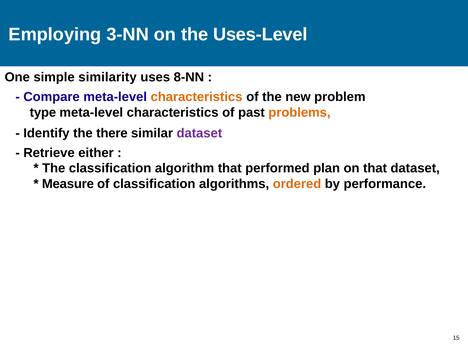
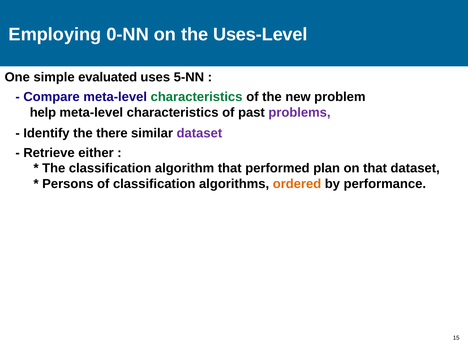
3-NN: 3-NN -> 0-NN (128, 34)
similarity: similarity -> evaluated (108, 77)
8-NN: 8-NN -> 5-NN (189, 77)
characteristics colour: orange -> green (197, 97)
type: type -> help (43, 112)
problems colour: orange -> purple (299, 112)
Measure: Measure -> Persons (68, 184)
